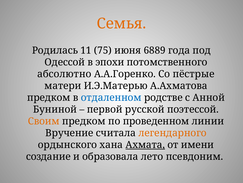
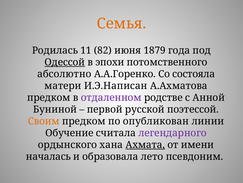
75: 75 -> 82 (103, 50)
6889: 6889 -> 1879 (155, 50)
Одессой underline: none -> present (65, 62)
пёстрые: пёстрые -> состояла (194, 74)
И.Э.Матерью: И.Э.Матерью -> И.Э.Написан (116, 86)
отдаленном colour: blue -> purple (111, 97)
проведенном: проведенном -> опубликован (156, 121)
Вручение: Вручение -> Обучение (69, 133)
легендарного colour: orange -> purple (173, 133)
создание: создание -> началась (48, 156)
